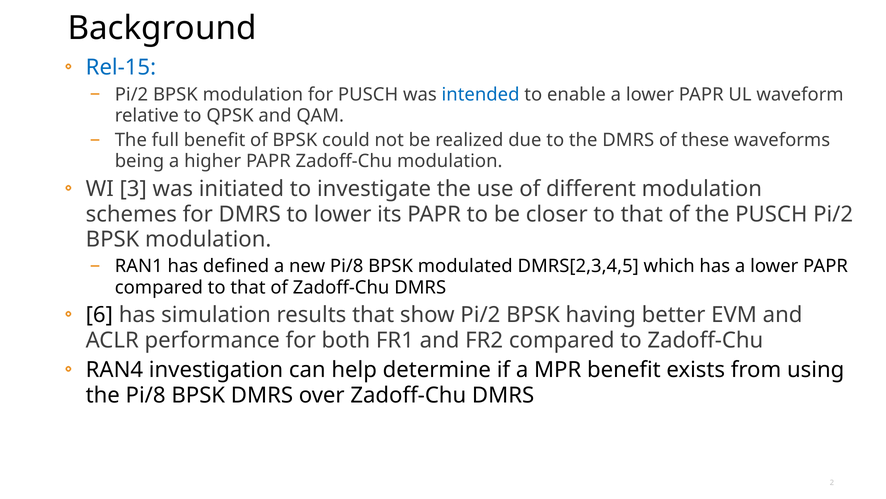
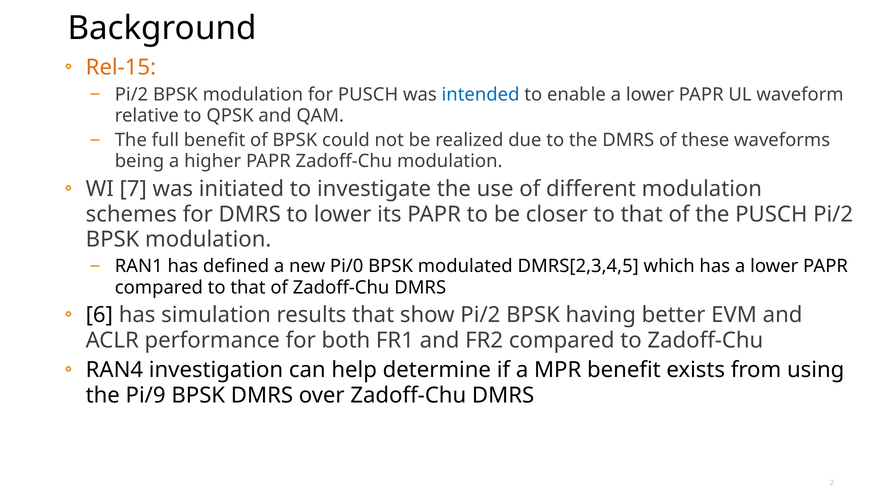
Rel-15 colour: blue -> orange (121, 68)
3: 3 -> 7 (133, 189)
new Pi/8: Pi/8 -> Pi/0 (347, 266)
the Pi/8: Pi/8 -> Pi/9 (146, 395)
